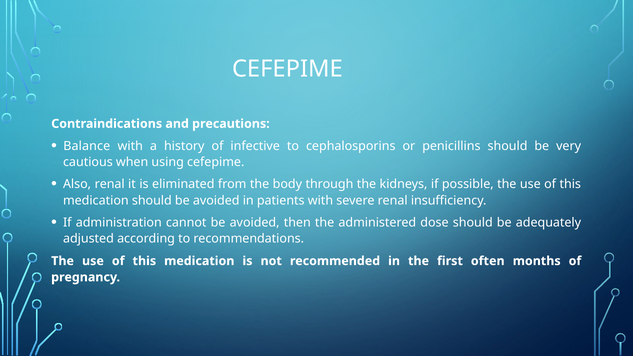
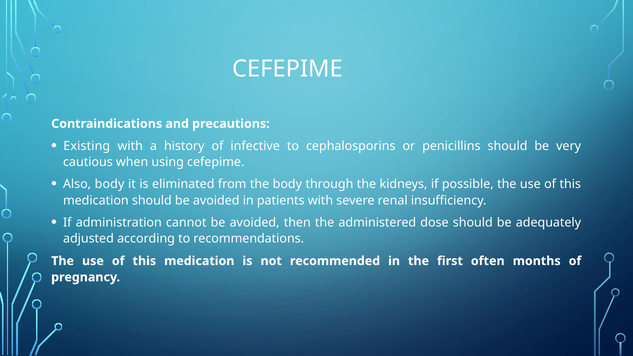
Balance: Balance -> Existing (87, 146)
Also renal: renal -> body (110, 184)
